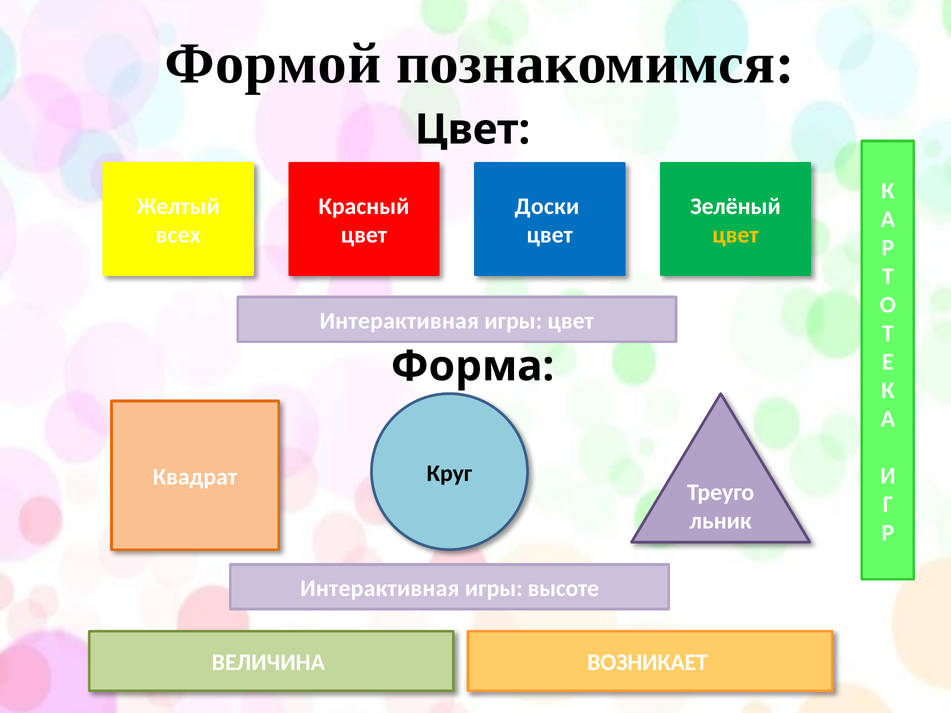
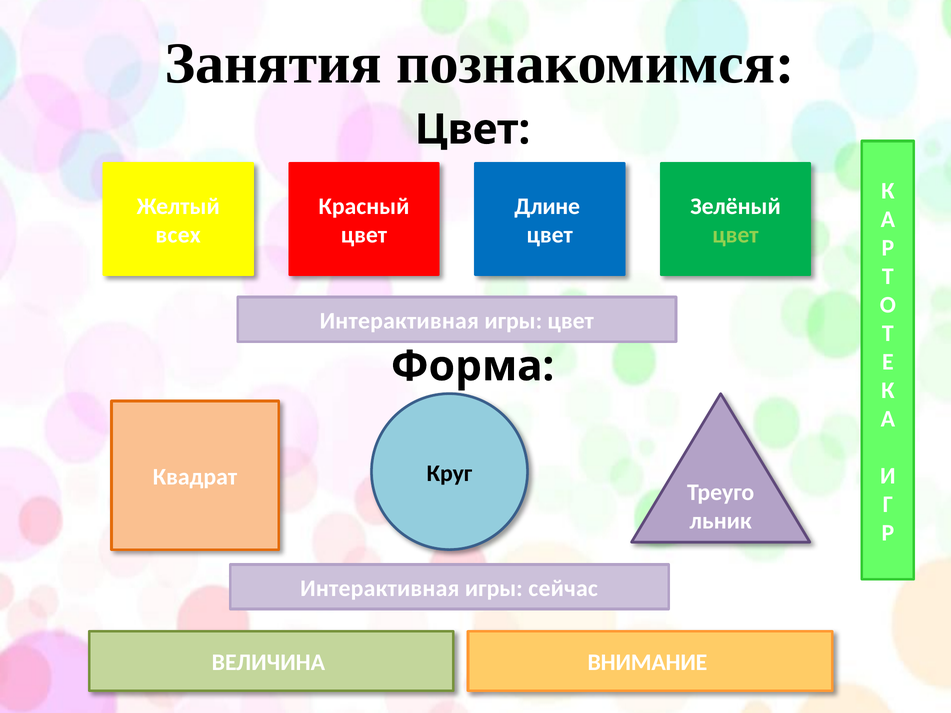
Формой: Формой -> Занятия (273, 63)
Доски: Доски -> Длине (547, 207)
цвет colour: yellow -> light green (735, 235)
высоте: высоте -> сейчас (563, 589)
ВОЗНИКАЕТ: ВОЗНИКАЕТ -> ВНИМАНИЕ (647, 663)
